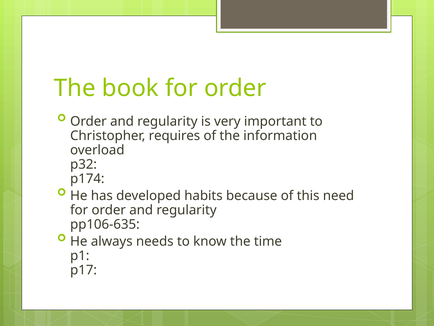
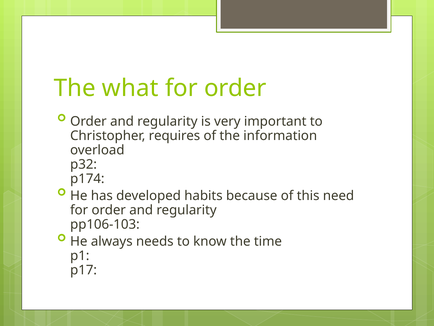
book: book -> what (130, 88)
pp106-635: pp106-635 -> pp106-103 (105, 224)
